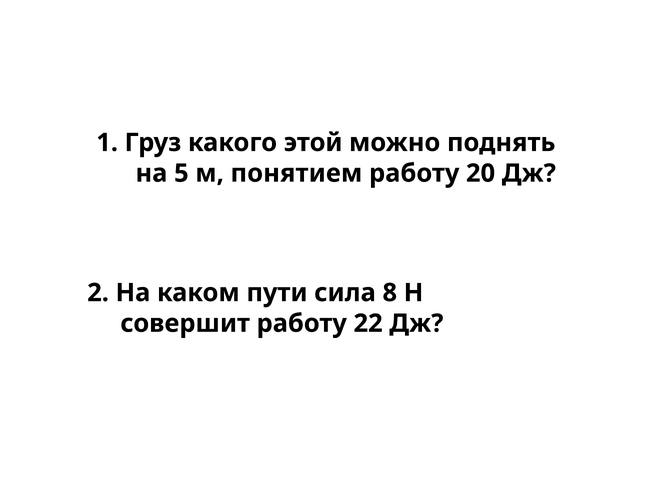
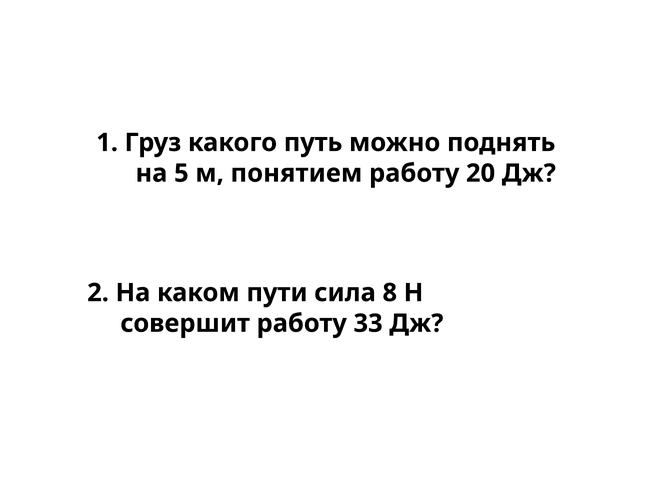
этой: этой -> путь (313, 143)
22: 22 -> 33 (368, 323)
